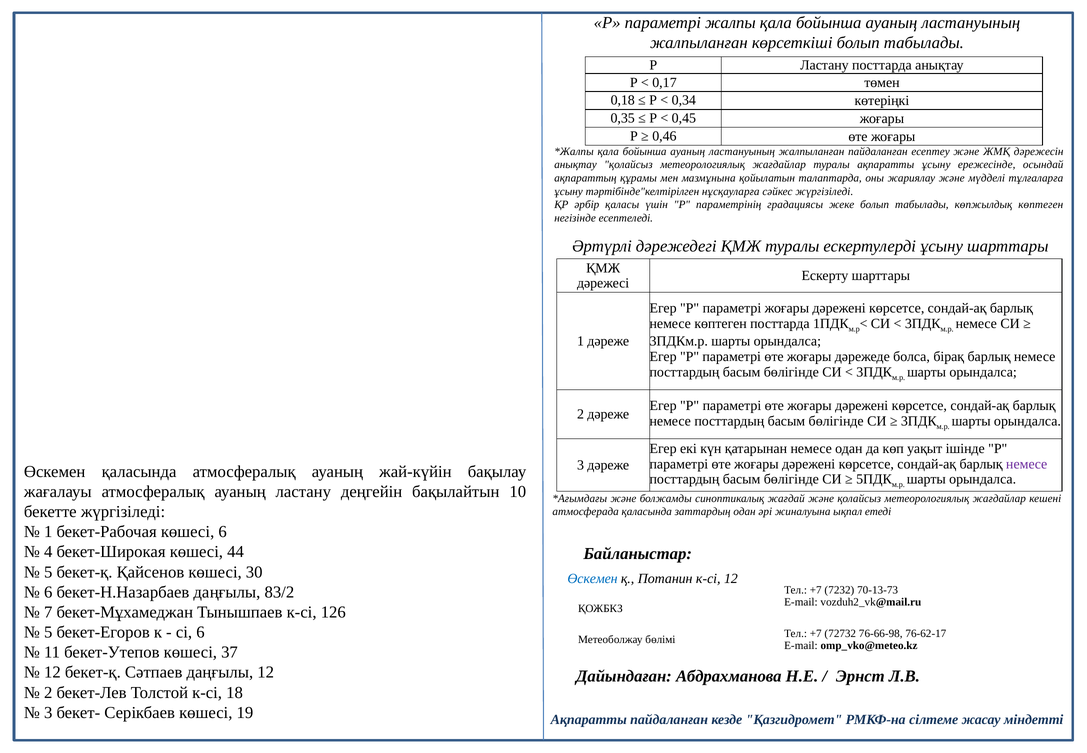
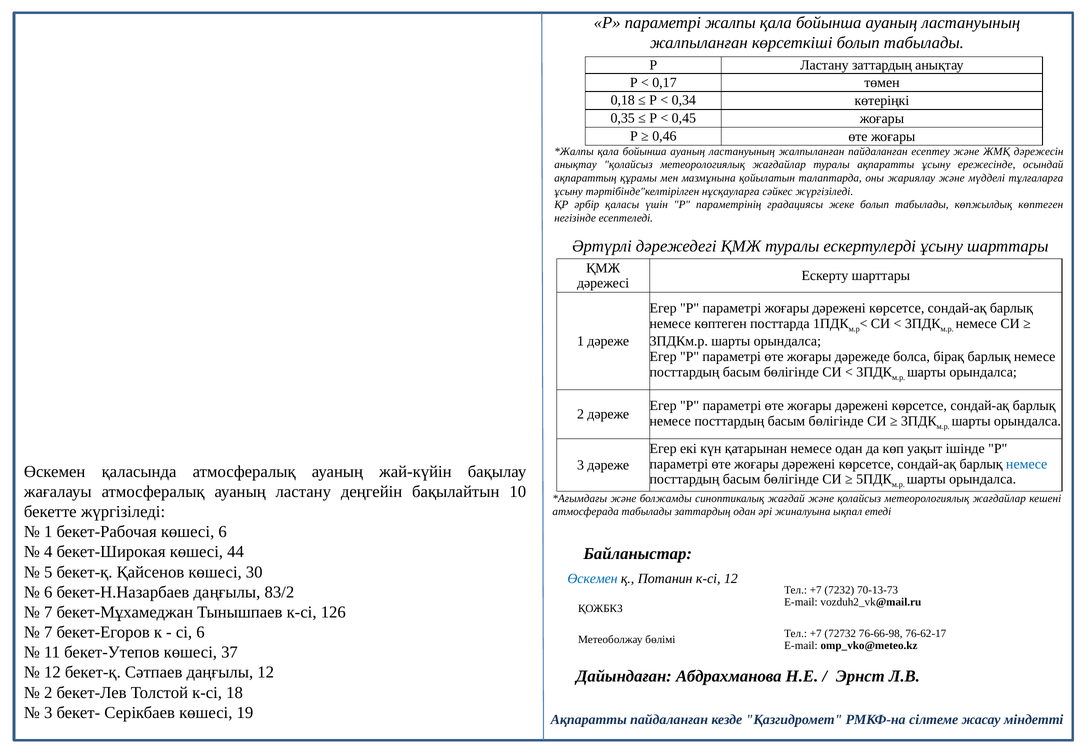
Ластану посттарда: посттарда -> заттардың (882, 65)
немесе colour: purple -> blue (1027, 464)
атмосферада қаласында: қаласында -> табылады (647, 511)
5: 5 -> 7 (48, 632)
